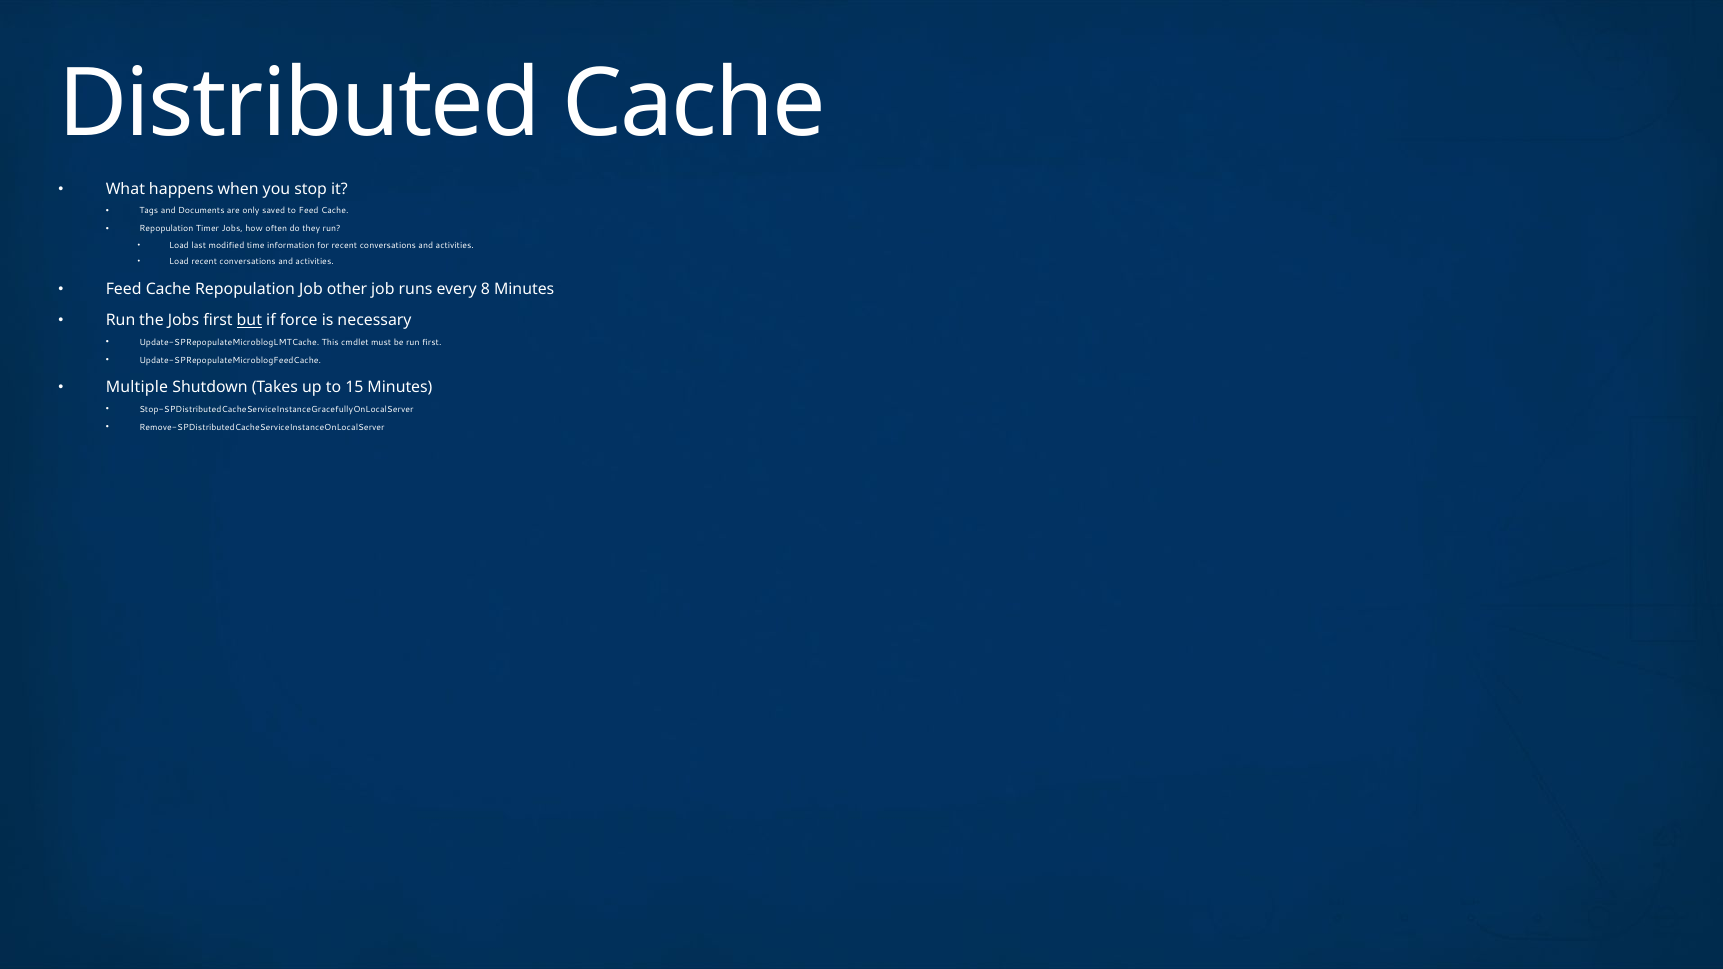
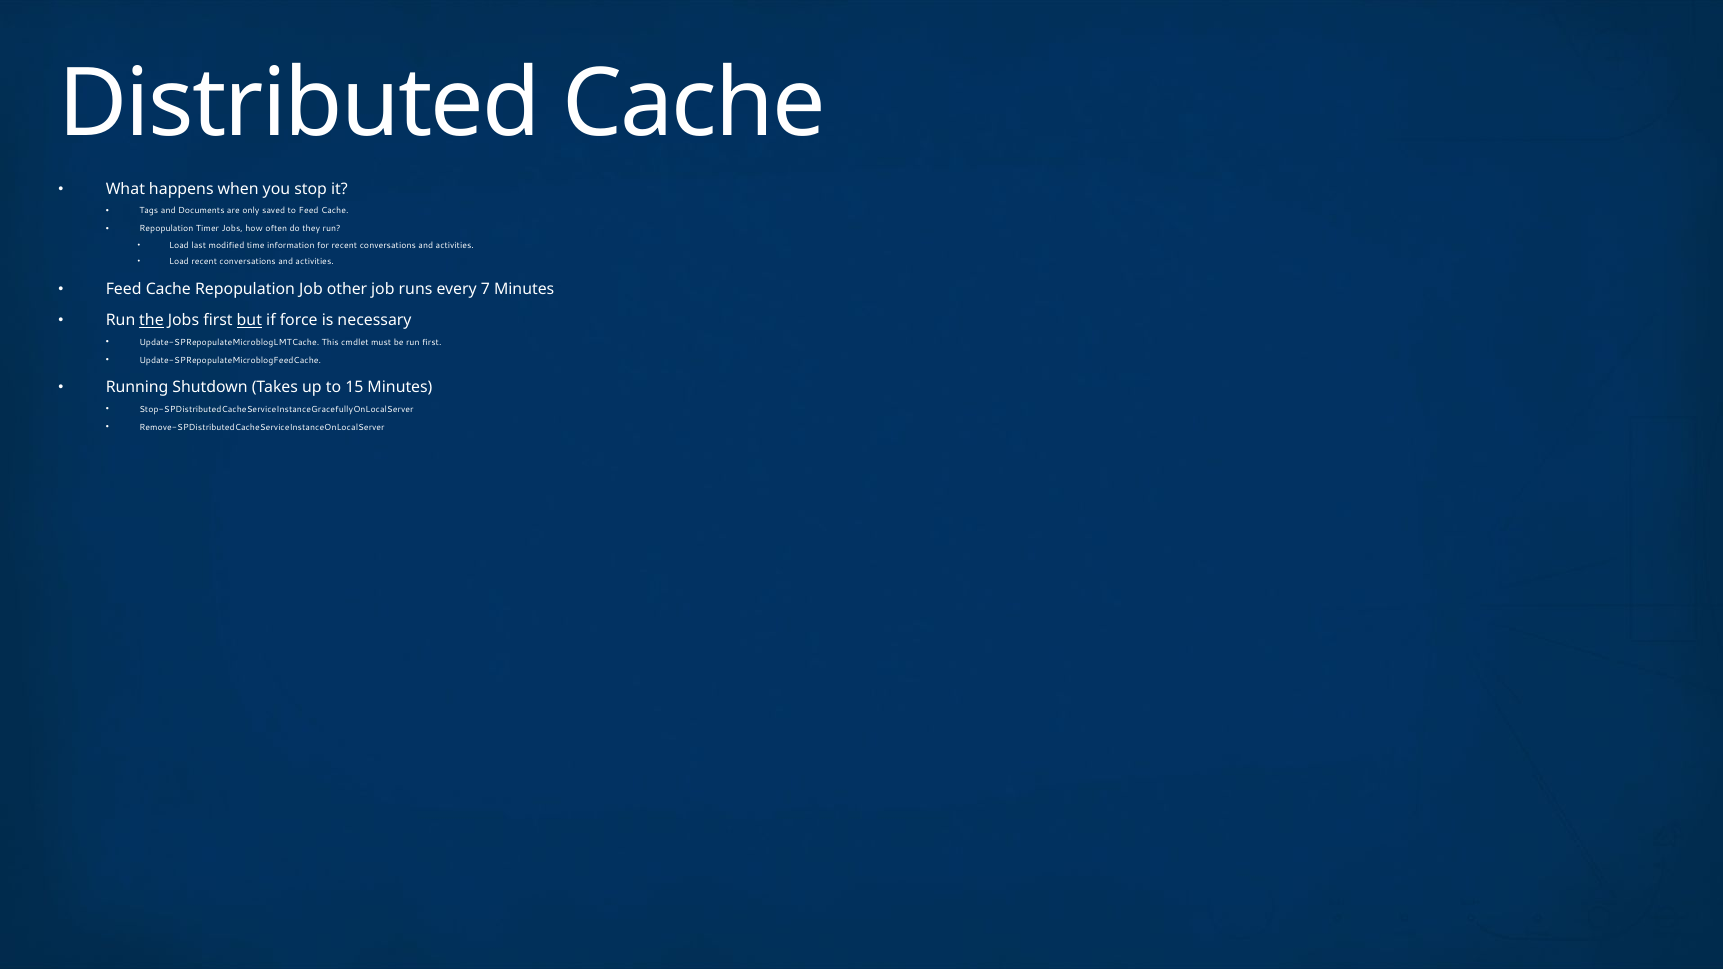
8: 8 -> 7 (485, 289)
the underline: none -> present (152, 320)
Multiple: Multiple -> Running (137, 387)
